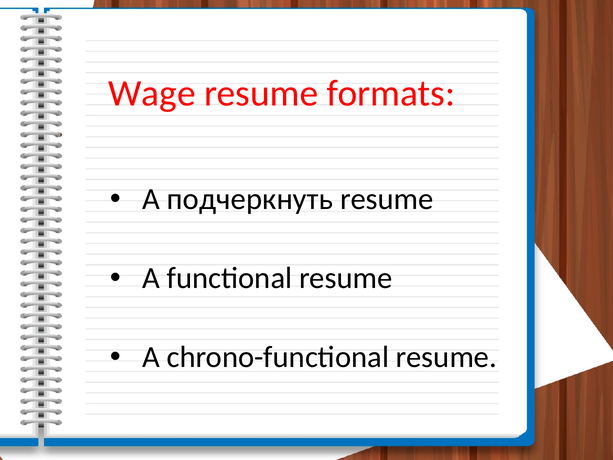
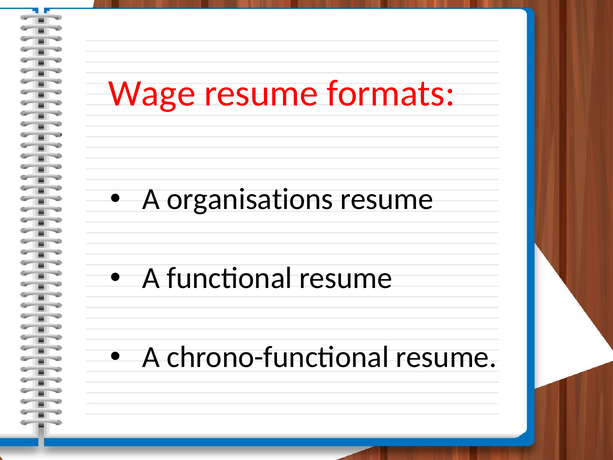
подчеркнуть: подчеркнуть -> organisations (250, 199)
